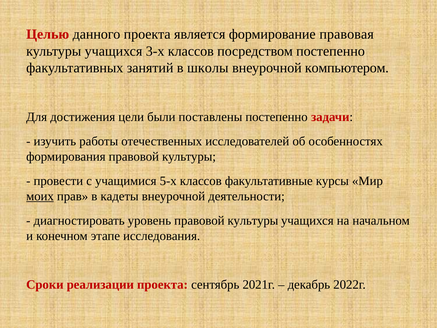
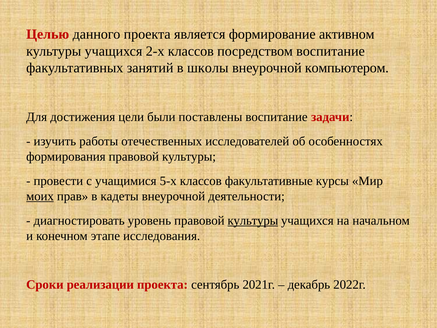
правовая: правовая -> активном (347, 34)
3-х: 3-х -> 2-х (155, 51)
посредством постепенно: постепенно -> воспитание (331, 51)
поставлены постепенно: постепенно -> воспитание (277, 117)
культуры underline: none -> present (253, 220)
